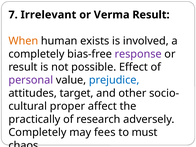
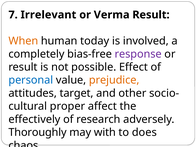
exists: exists -> today (95, 41)
personal colour: purple -> blue (31, 80)
prejudice colour: blue -> orange (114, 80)
practically: practically -> effectively (34, 119)
Completely: Completely -> Thoroughly (38, 132)
fees: fees -> with (105, 132)
must: must -> does (144, 132)
